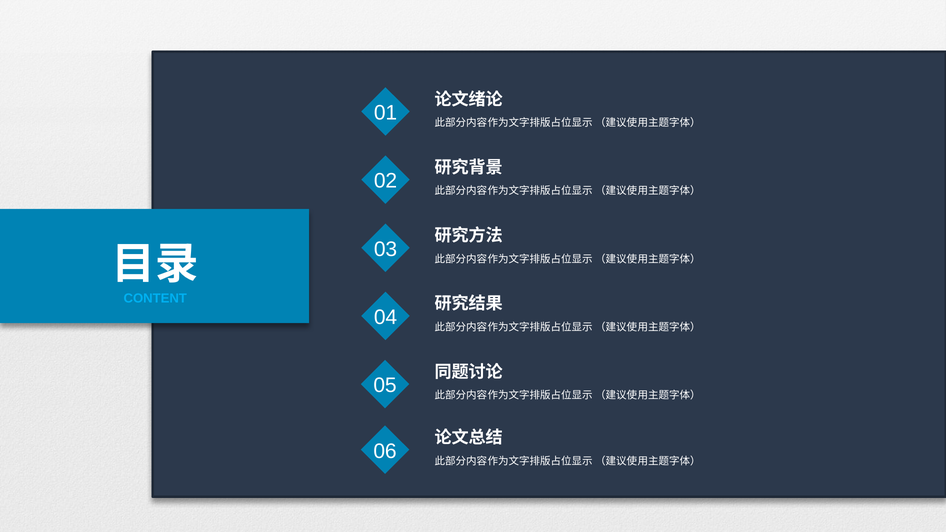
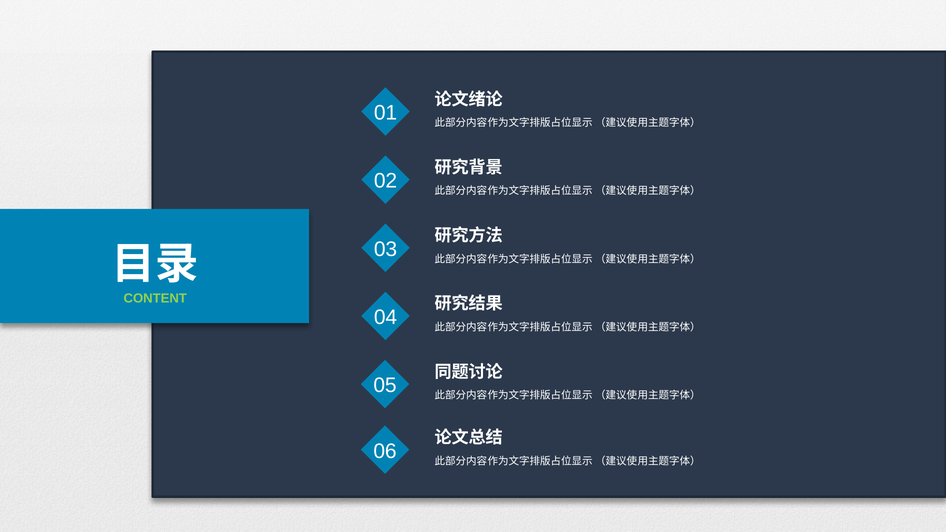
CONTENT colour: light blue -> light green (155, 298)
